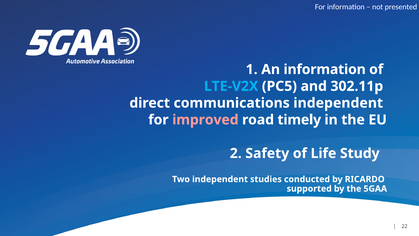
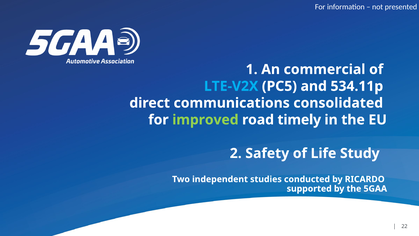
An information: information -> commercial (325, 69)
302.11p: 302.11p -> 534.11p (357, 86)
communications independent: independent -> consolidated (338, 103)
improved colour: pink -> light green (205, 120)
